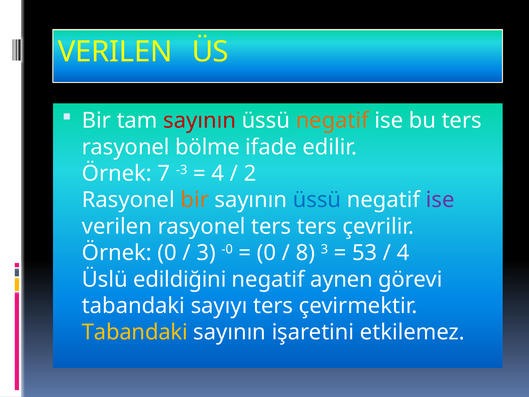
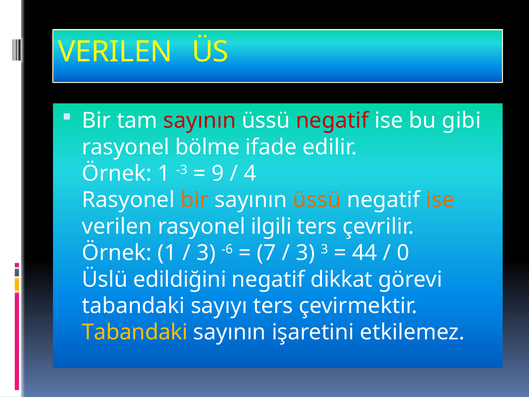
negatif colour: orange -> red (332, 121)
bu ters: ters -> gibi (462, 121)
7: 7 -> 1 (164, 173)
4: 4 -> 9 (218, 173)
2: 2 -> 4 (250, 173)
üssü colour: blue -> orange (317, 200)
ise colour: purple -> orange (440, 200)
rasyonel ters: ters -> ilgili (271, 226)
0: 0 -> 1 (167, 253)
-0: -0 -> -6 (227, 249)
0: 0 -> 7 (267, 253)
8: 8 -> 3 (305, 253)
53: 53 -> 44 (365, 253)
4: 4 -> 0 (403, 253)
aynen: aynen -> dikkat (342, 279)
